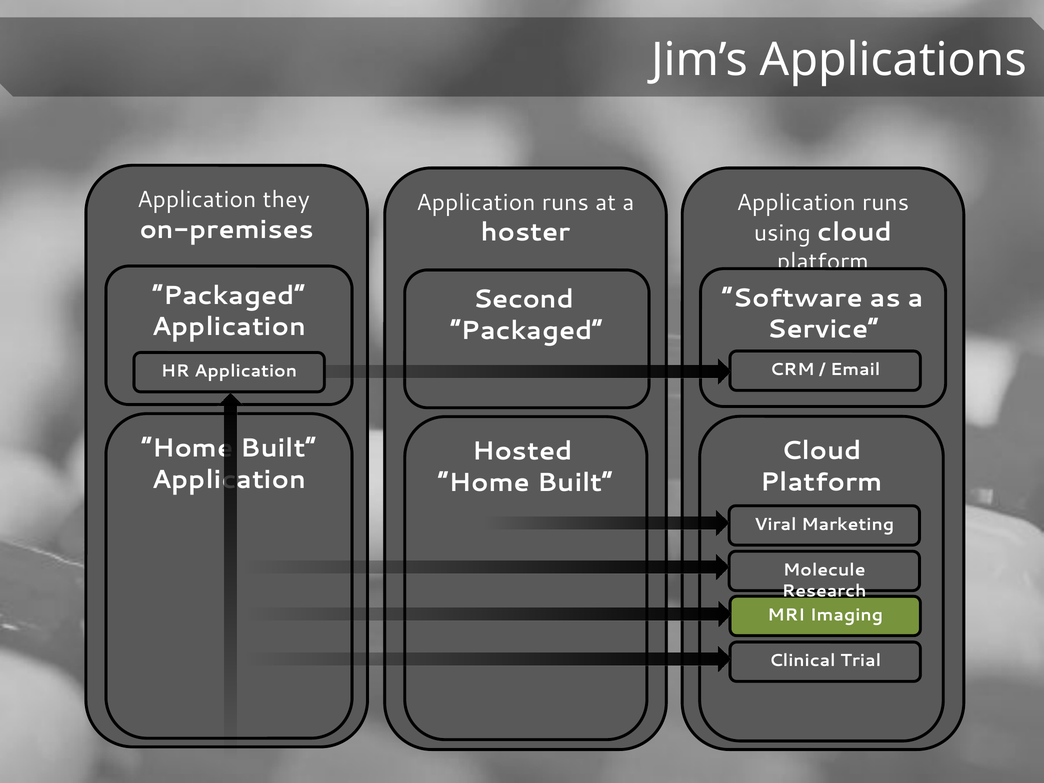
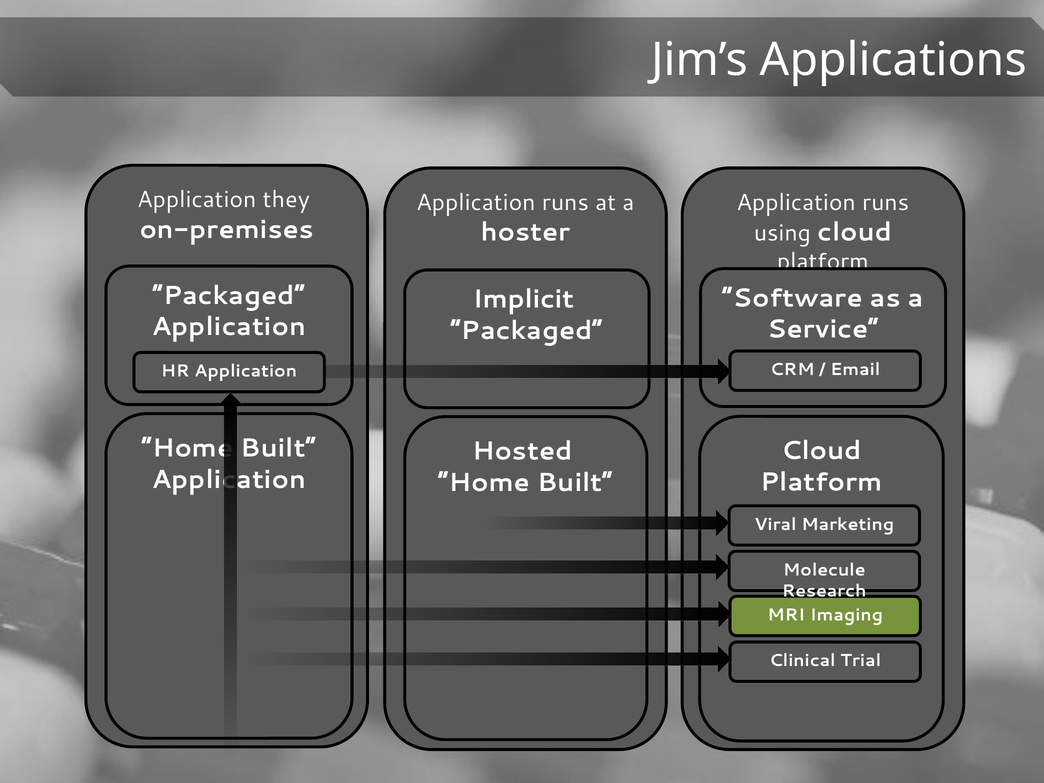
Second: Second -> Implicit (523, 299)
